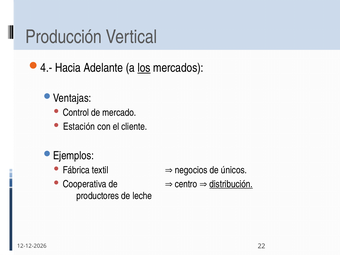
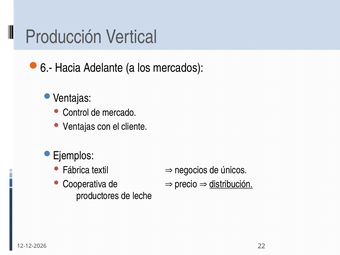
4.-: 4.- -> 6.- (46, 68)
los underline: present -> none (144, 68)
Estación: Estación -> Ventajas (79, 127)
centro: centro -> precio (186, 184)
